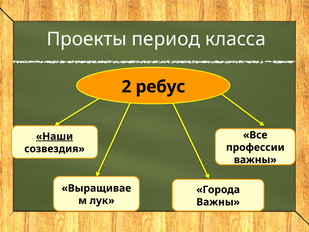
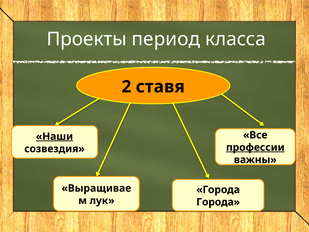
ребус: ребус -> ставя (160, 87)
профессии underline: none -> present (255, 147)
Важны: Важны -> Города (218, 202)
